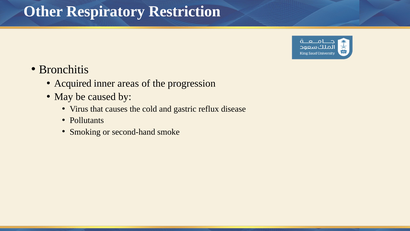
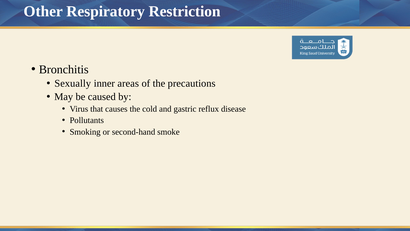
Acquired: Acquired -> Sexually (73, 83)
progression: progression -> precautions (192, 83)
